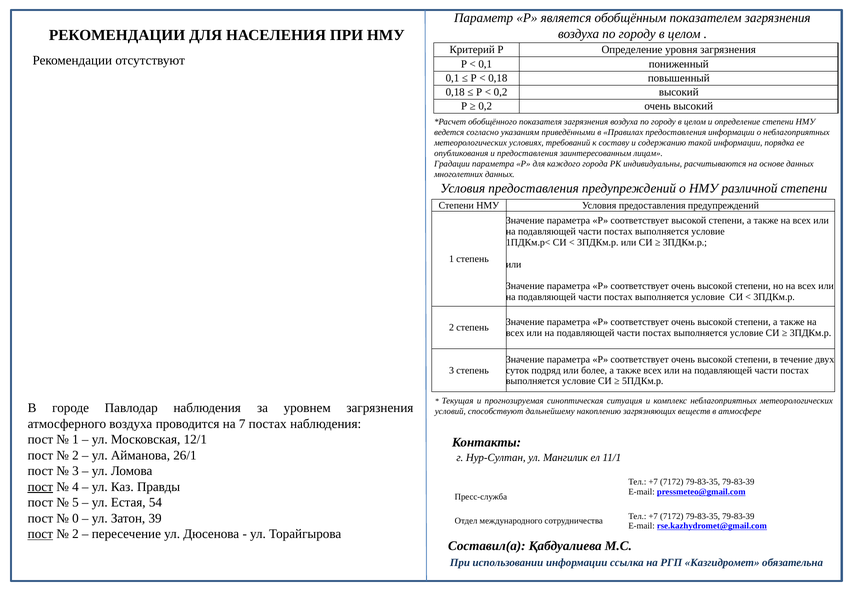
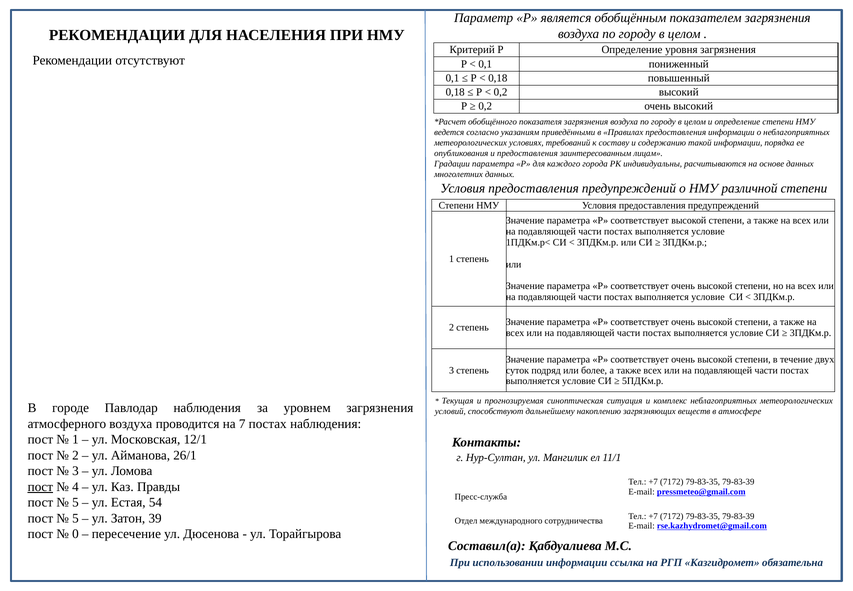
0: 0 -> 5 (75, 518)
пост underline: present -> none (40, 534)
2: 2 -> 0 (75, 534)
